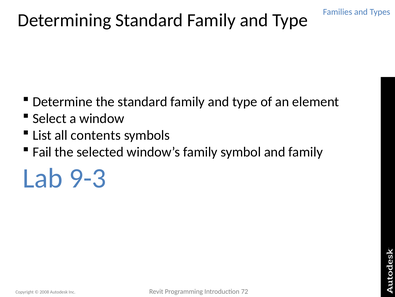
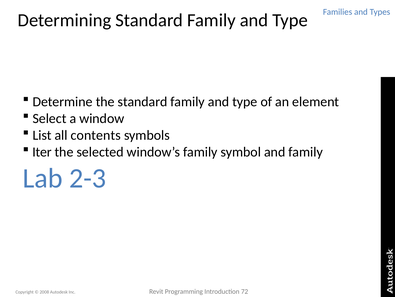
Fail: Fail -> Iter (42, 152)
9-3: 9-3 -> 2-3 (88, 178)
